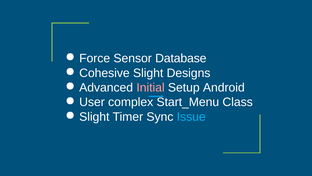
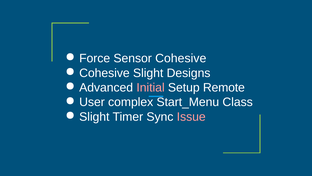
Sensor Database: Database -> Cohesive (181, 58)
Android: Android -> Remote (224, 87)
Issue colour: light blue -> pink (191, 117)
